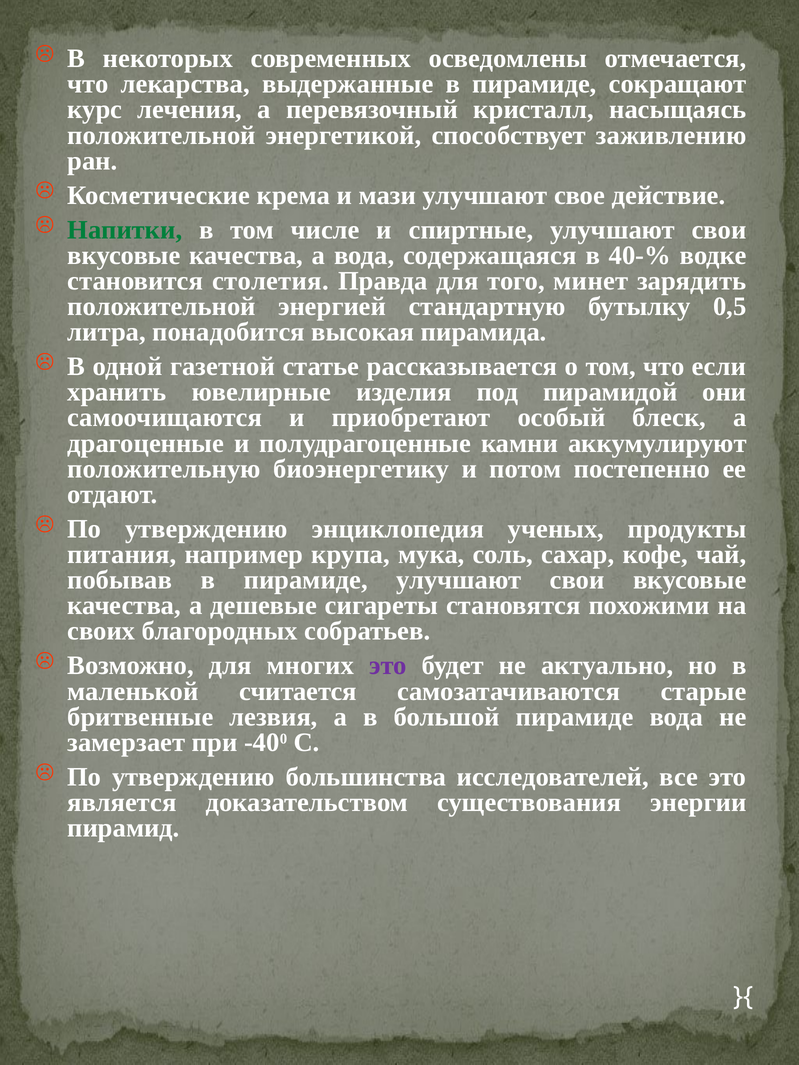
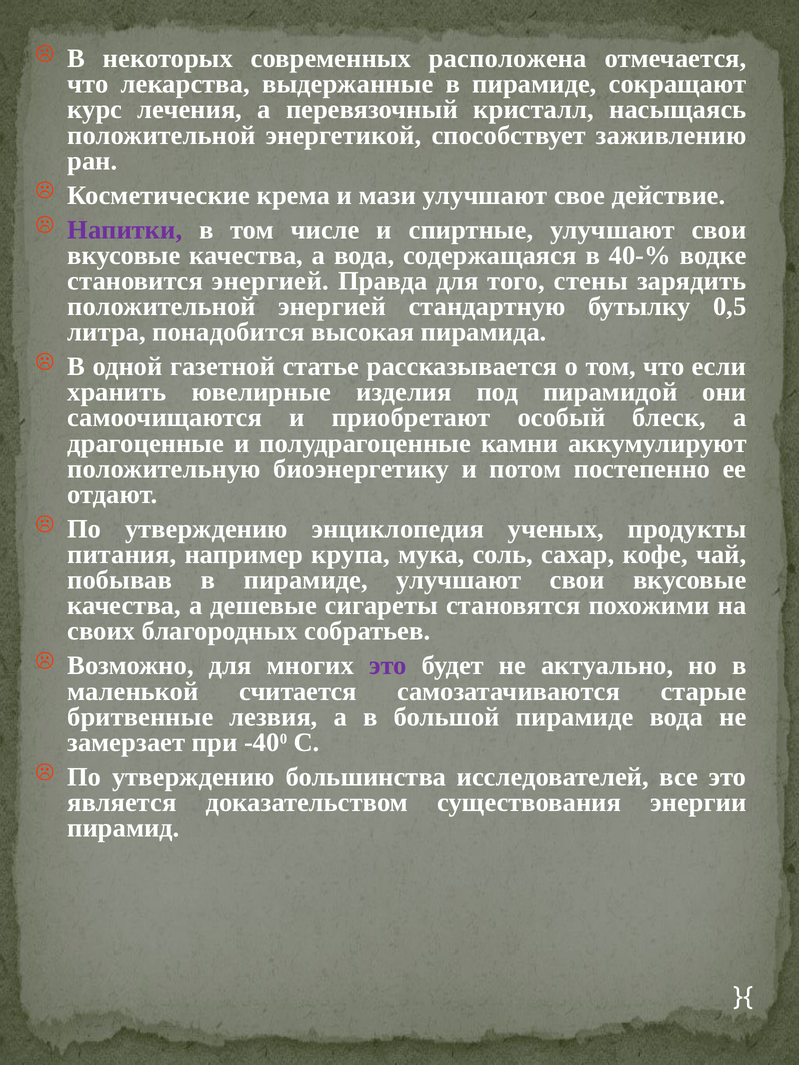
осведомлены: осведомлены -> расположена (508, 59)
Напитки colour: green -> purple (125, 230)
становится столетия: столетия -> энергией (270, 281)
минет: минет -> стены (591, 281)
